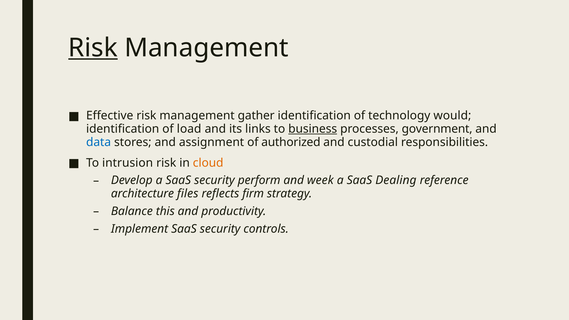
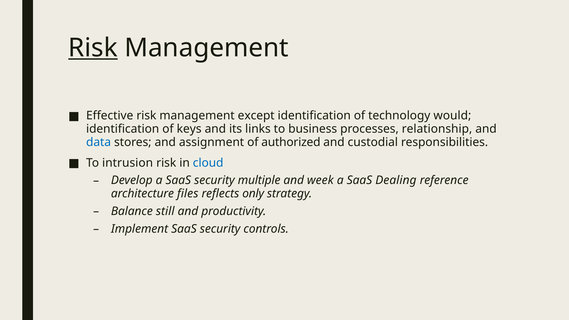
gather: gather -> except (256, 116)
load: load -> keys (189, 129)
business underline: present -> none (313, 129)
government: government -> relationship (437, 129)
cloud colour: orange -> blue (208, 163)
perform: perform -> multiple (259, 180)
firm: firm -> only (253, 194)
this: this -> still (165, 211)
